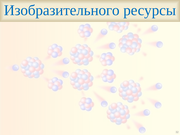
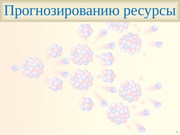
Изобразительного: Изобразительного -> Прогнозированию (62, 10)
